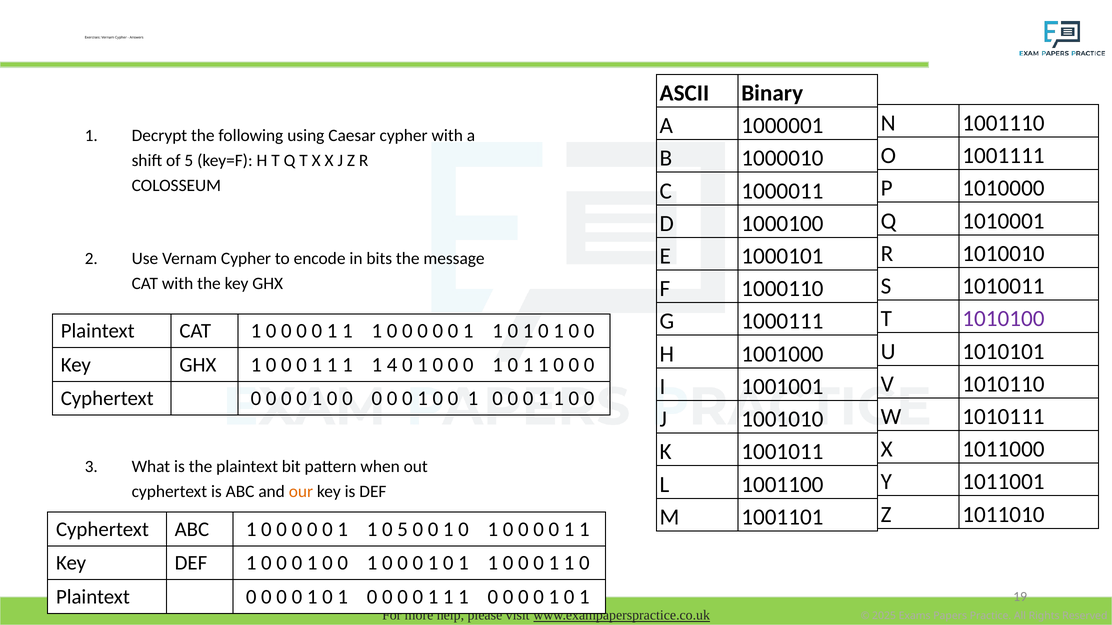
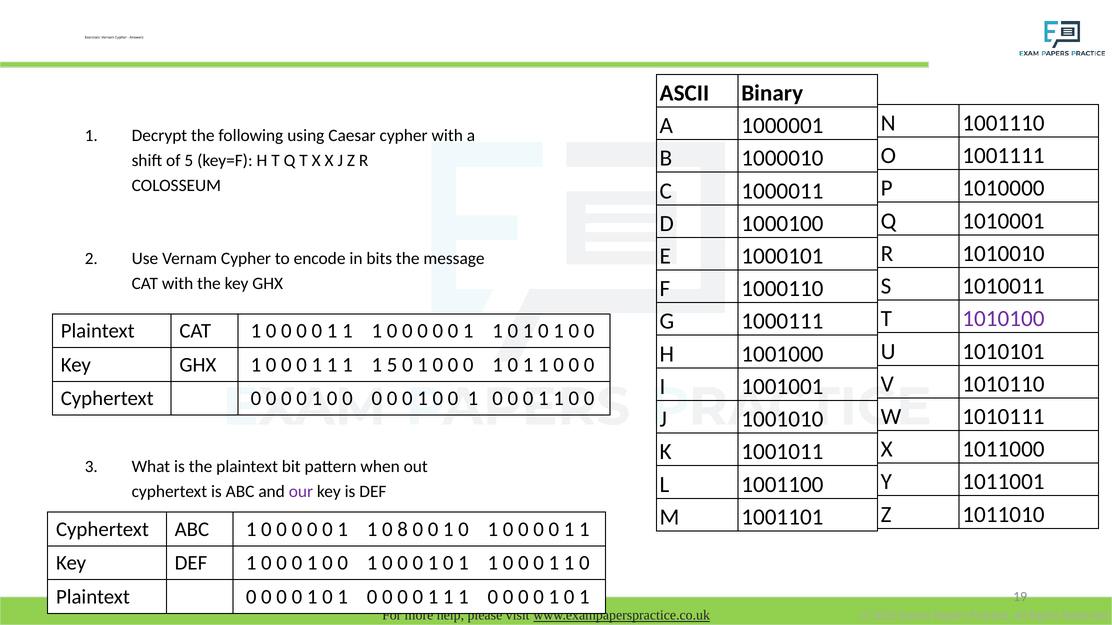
1 4: 4 -> 5 (392, 365)
our colour: orange -> purple (301, 492)
0 5: 5 -> 8 (403, 530)
